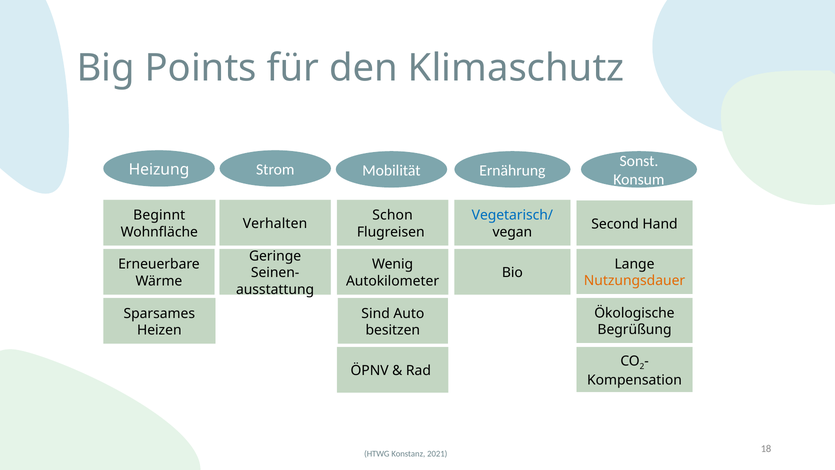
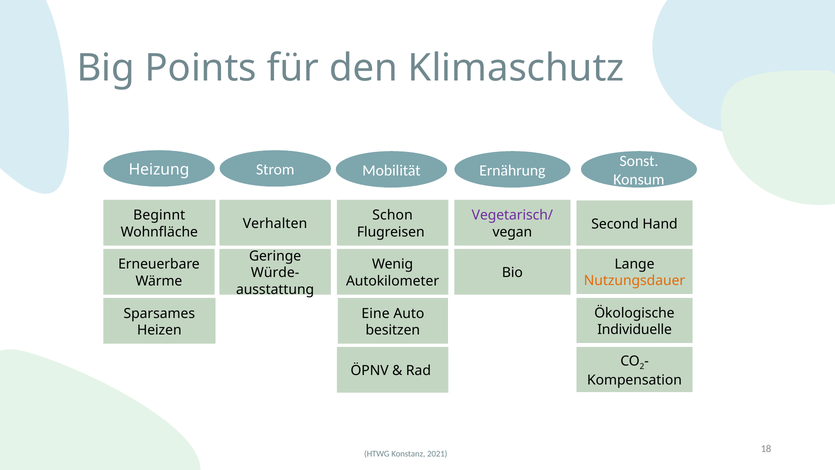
Vegetarisch/ colour: blue -> purple (512, 215)
Seinen-: Seinen- -> Würde- (275, 273)
Sind: Sind -> Eine (376, 313)
Begrüßung: Begrüßung -> Individuelle (635, 330)
